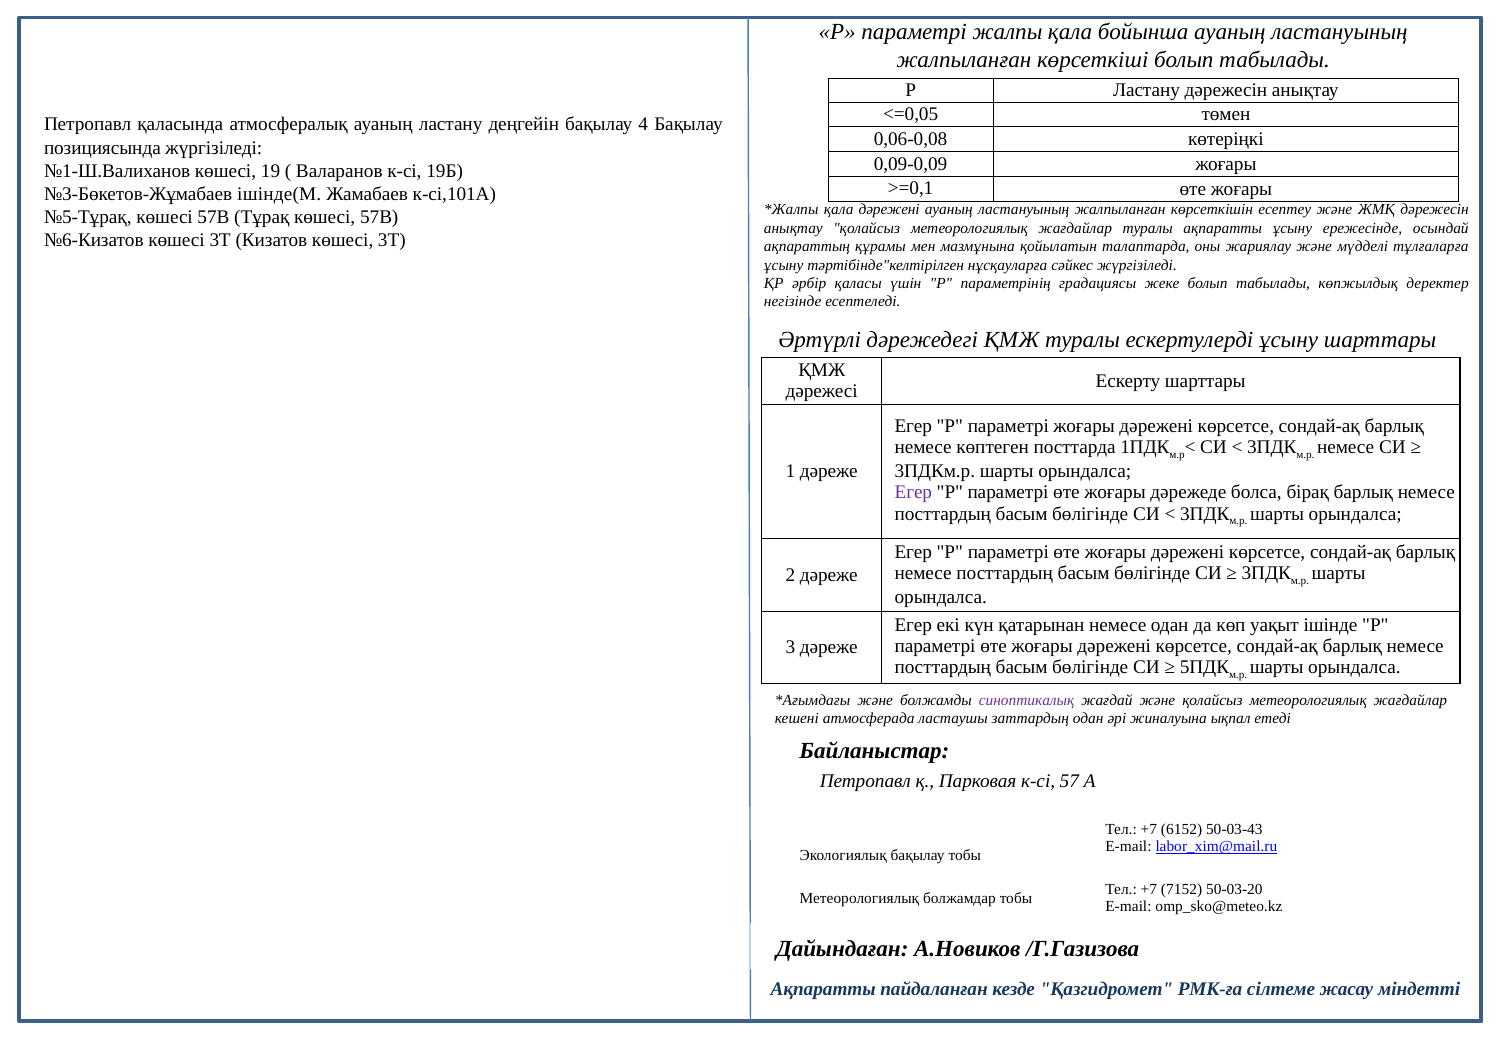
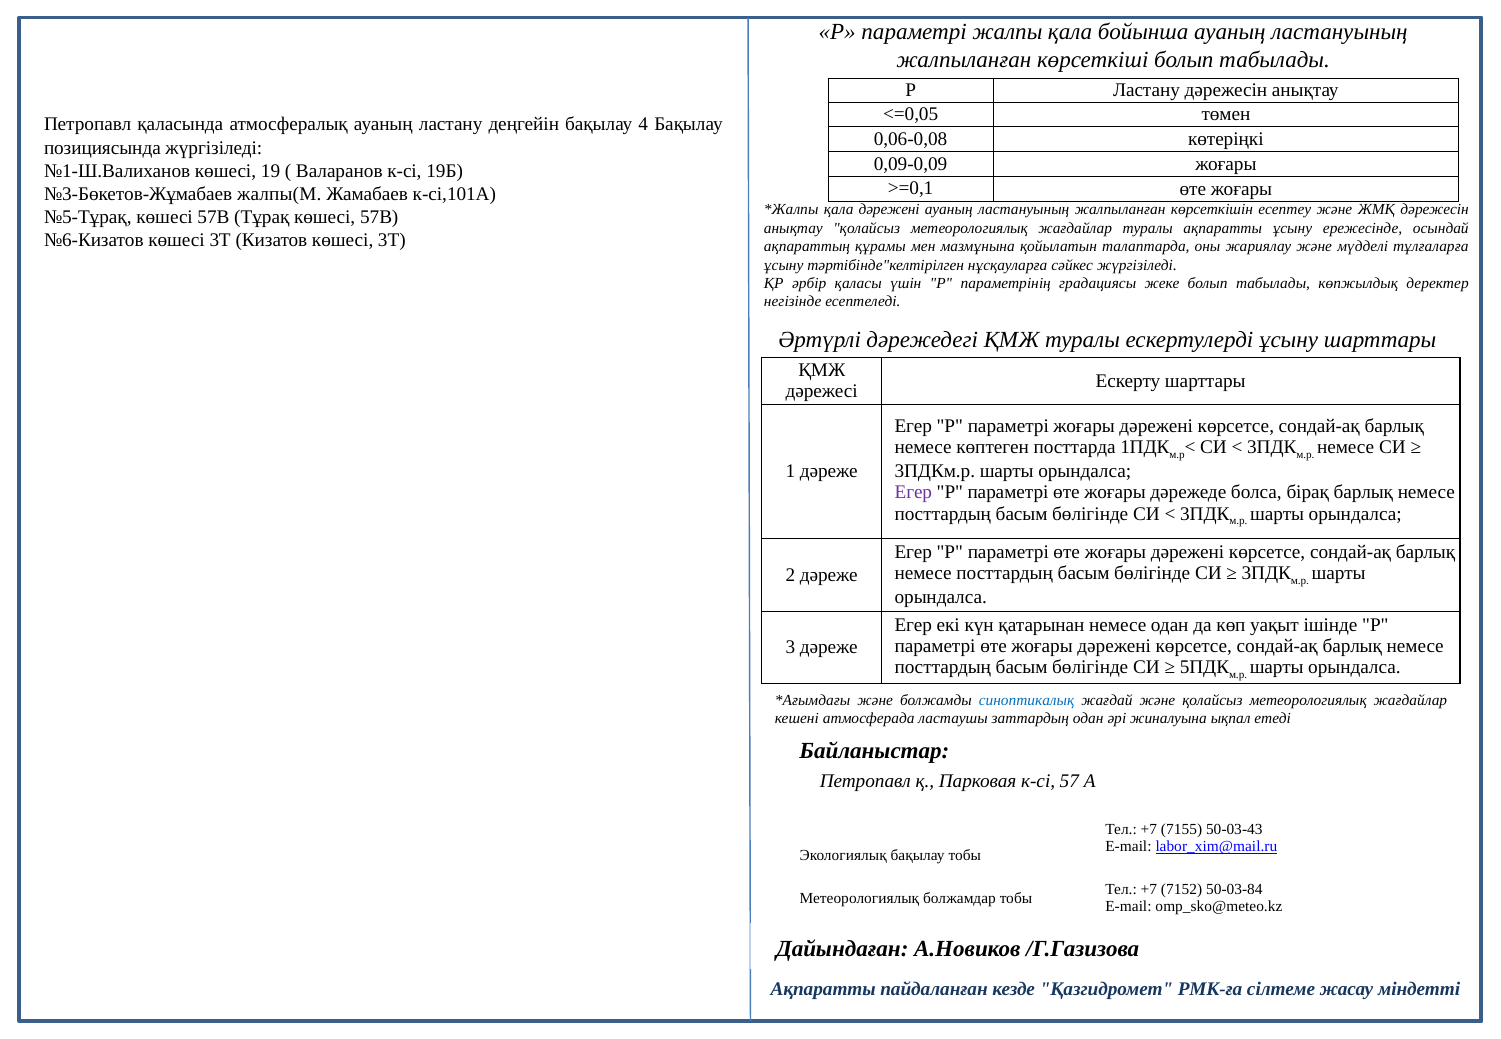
ішінде(М: ішінде(М -> жалпы(М (279, 194)
синоптикалық colour: purple -> blue (1027, 700)
6152: 6152 -> 7155 (1182, 830)
50-03-20: 50-03-20 -> 50-03-84 (1234, 890)
